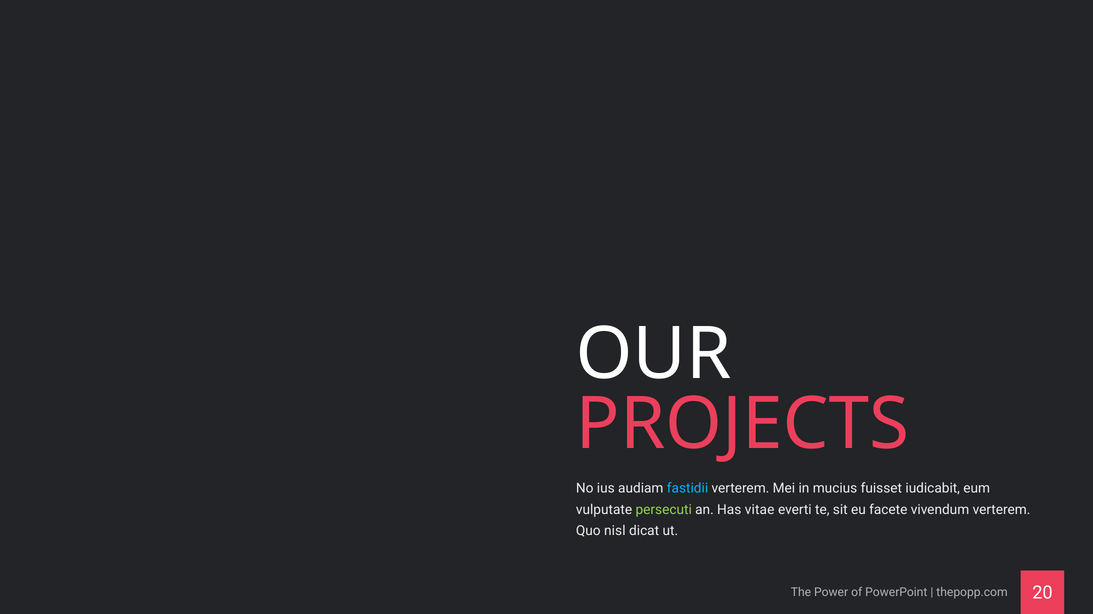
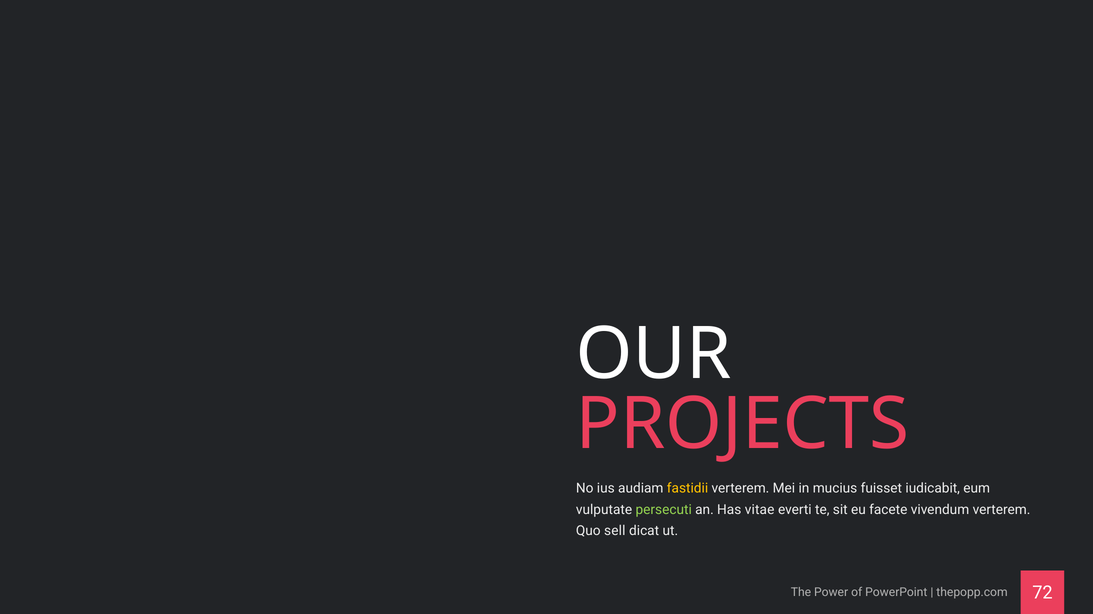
fastidii colour: light blue -> yellow (688, 489)
nisl: nisl -> sell (615, 532)
20: 20 -> 72 (1042, 593)
